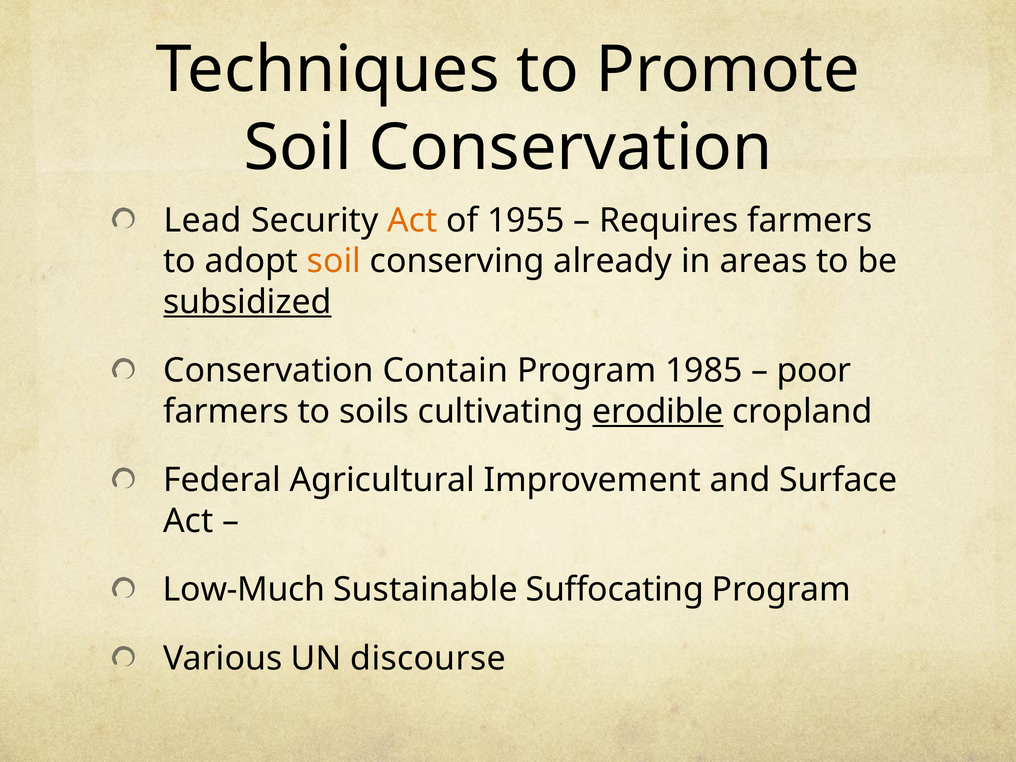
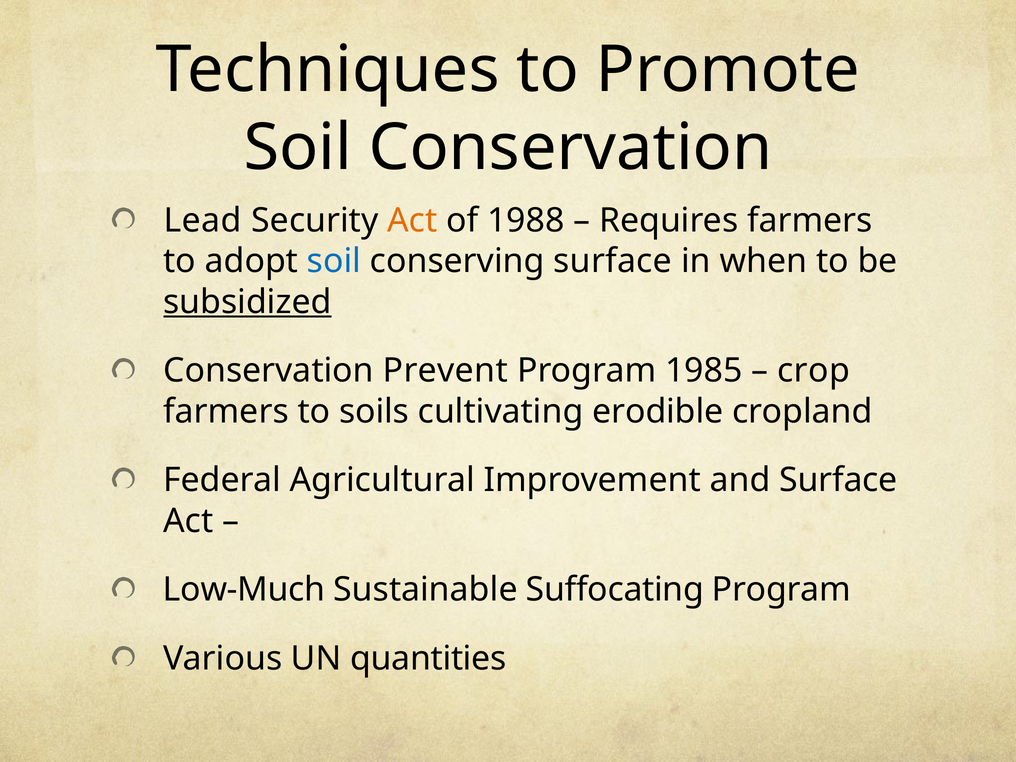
1955: 1955 -> 1988 (526, 221)
soil colour: orange -> blue (334, 261)
conserving already: already -> surface (613, 261)
areas: areas -> when (763, 261)
Contain: Contain -> Prevent (445, 371)
poor: poor -> crop (814, 371)
erodible underline: present -> none (658, 411)
discourse: discourse -> quantities (428, 659)
